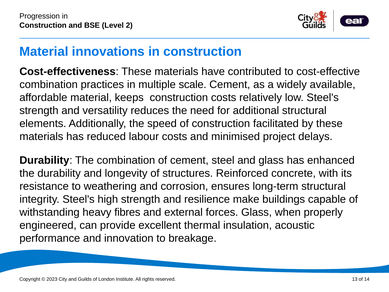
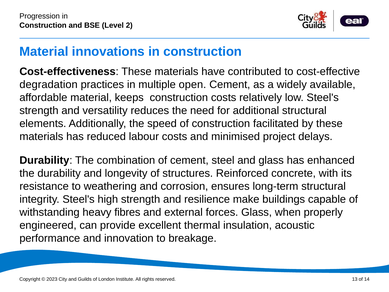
combination: combination -> degradation (49, 85)
scale: scale -> open (192, 85)
